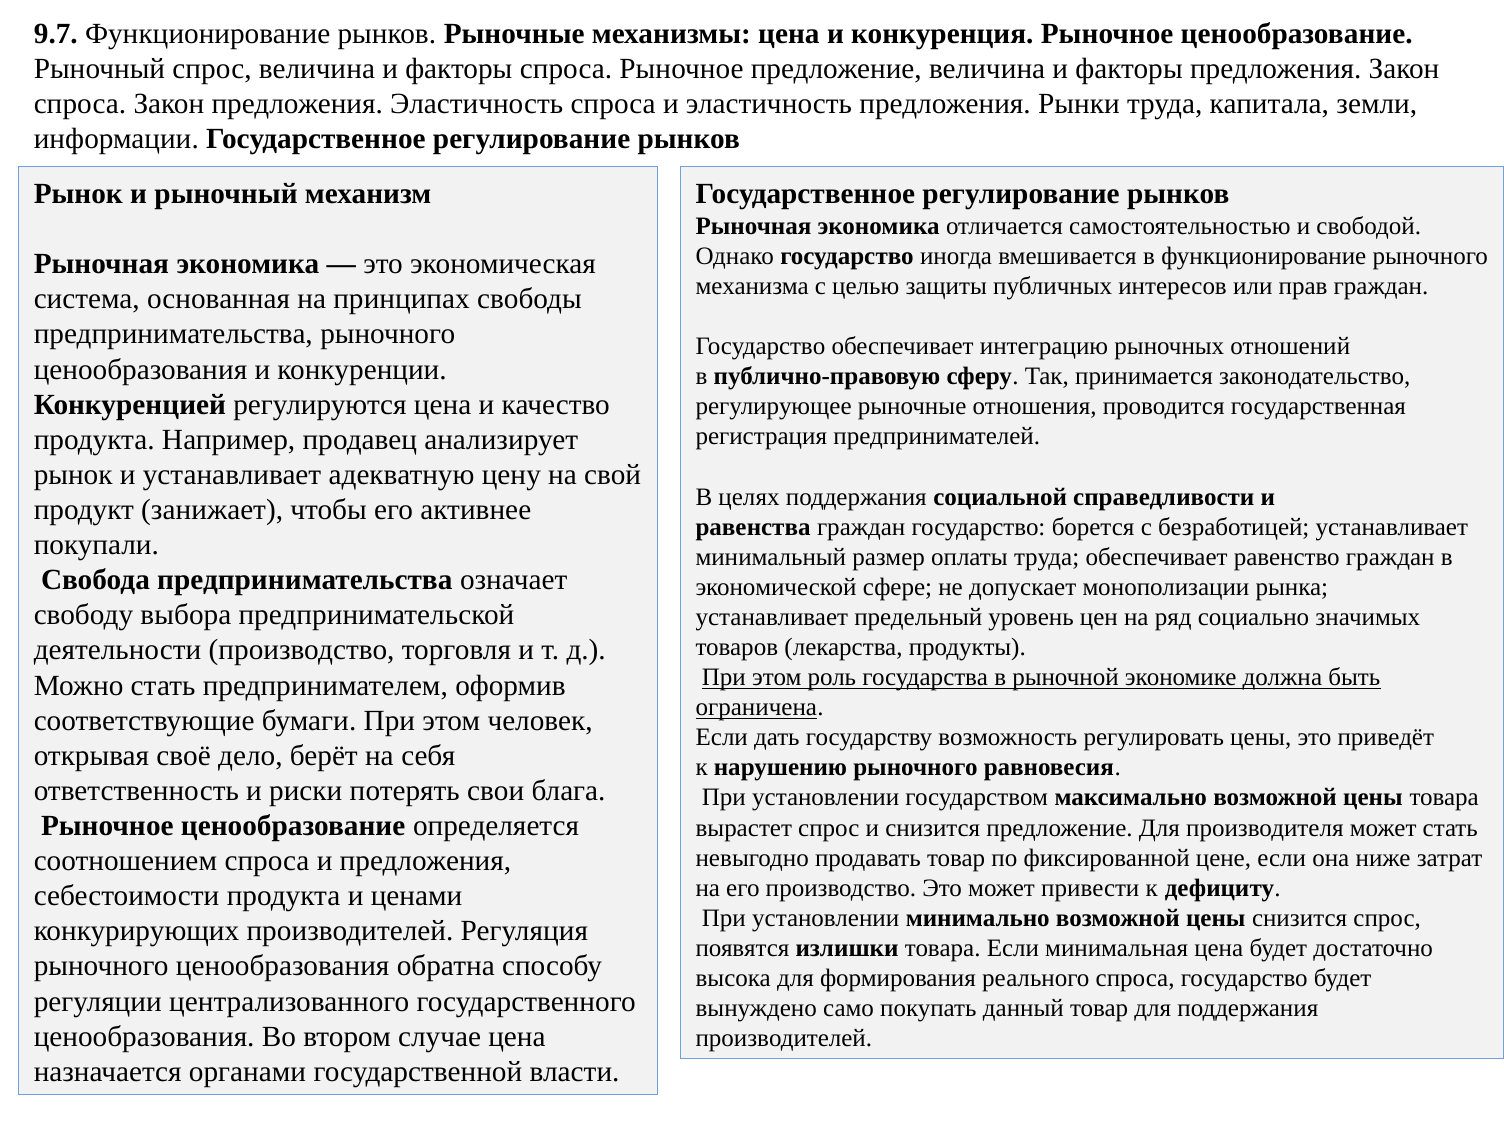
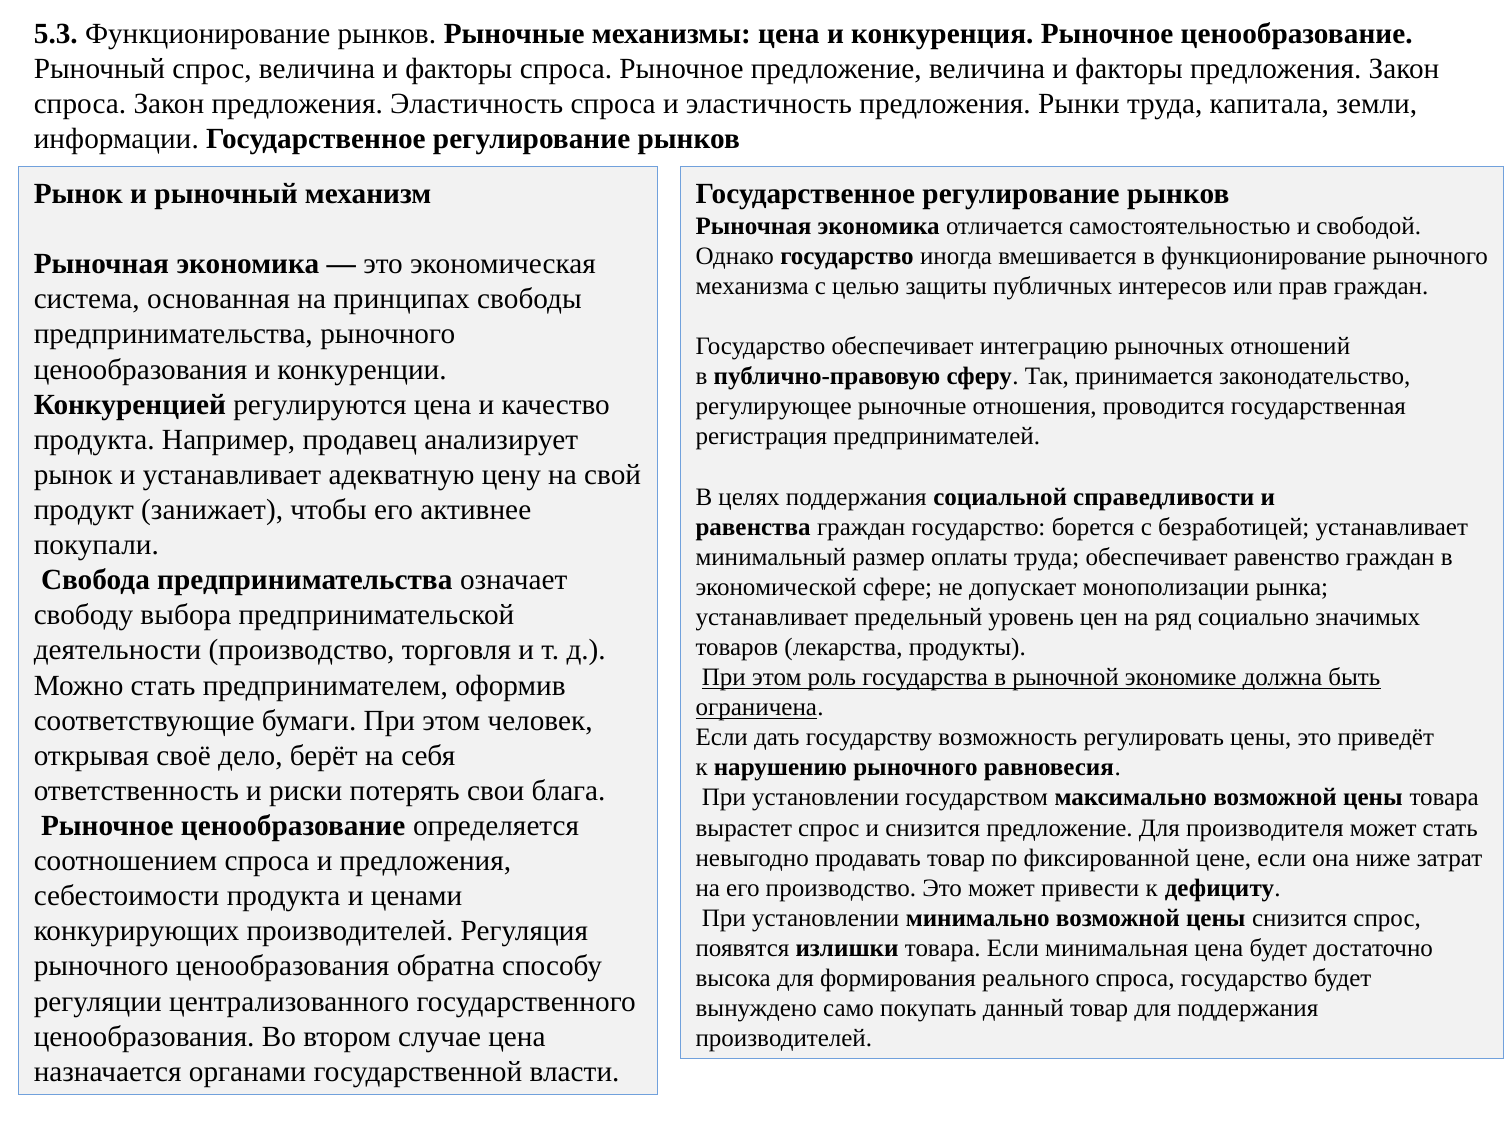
9.7: 9.7 -> 5.3 (56, 34)
